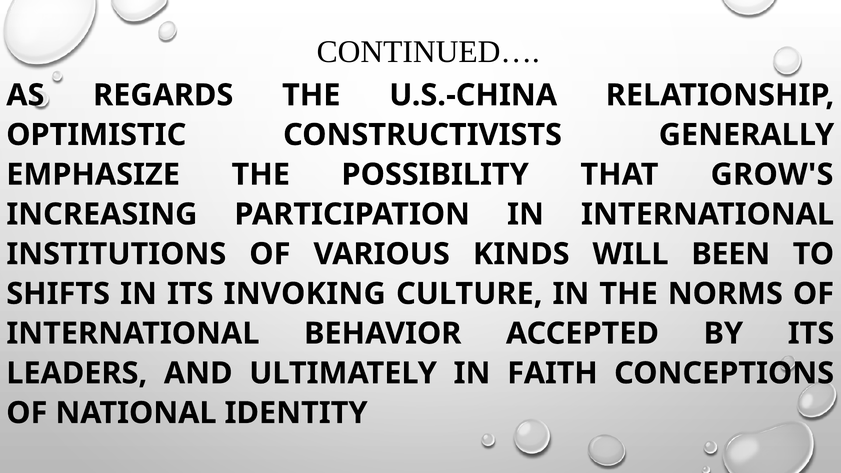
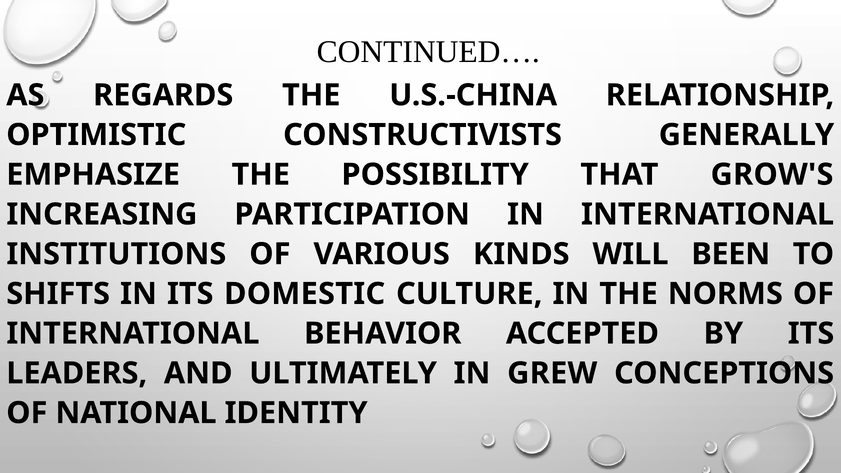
INVOKING: INVOKING -> DOMESTIC (305, 294)
FAITH: FAITH -> GREW (552, 373)
